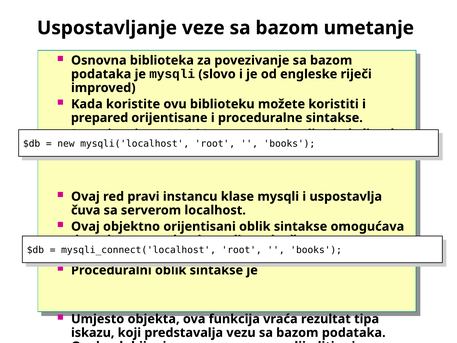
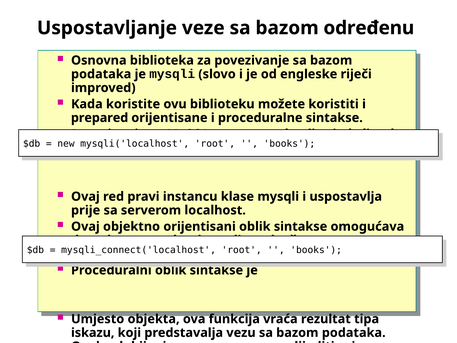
umetanje: umetanje -> određenu (369, 28)
čuva: čuva -> prije (86, 210)
